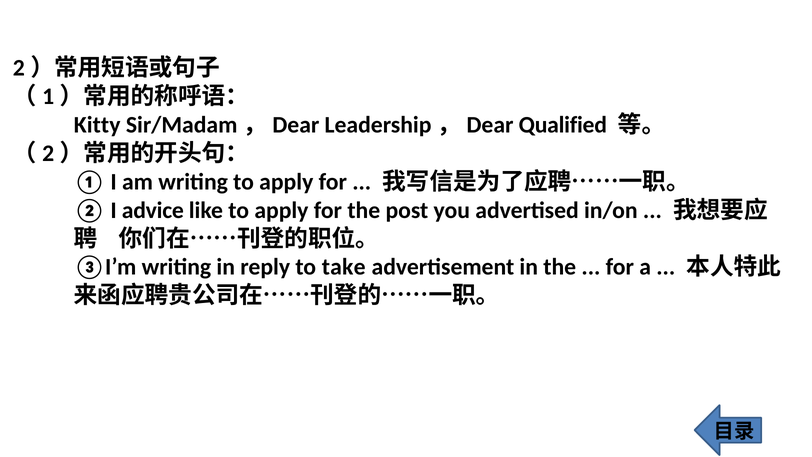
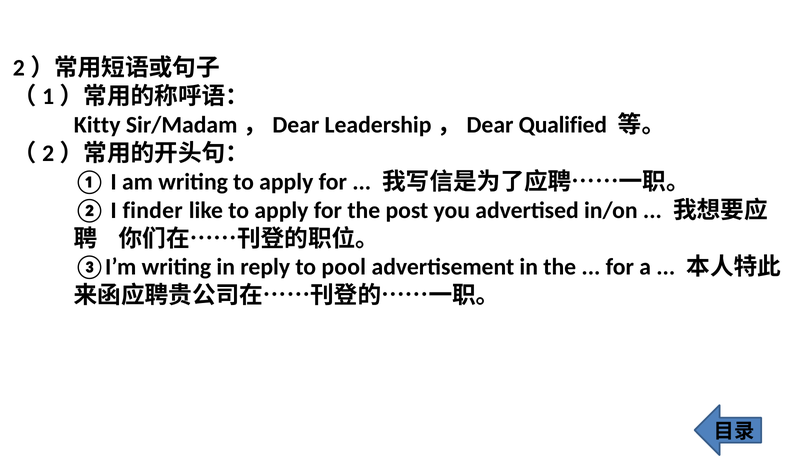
advice: advice -> finder (153, 210)
take: take -> pool (344, 267)
